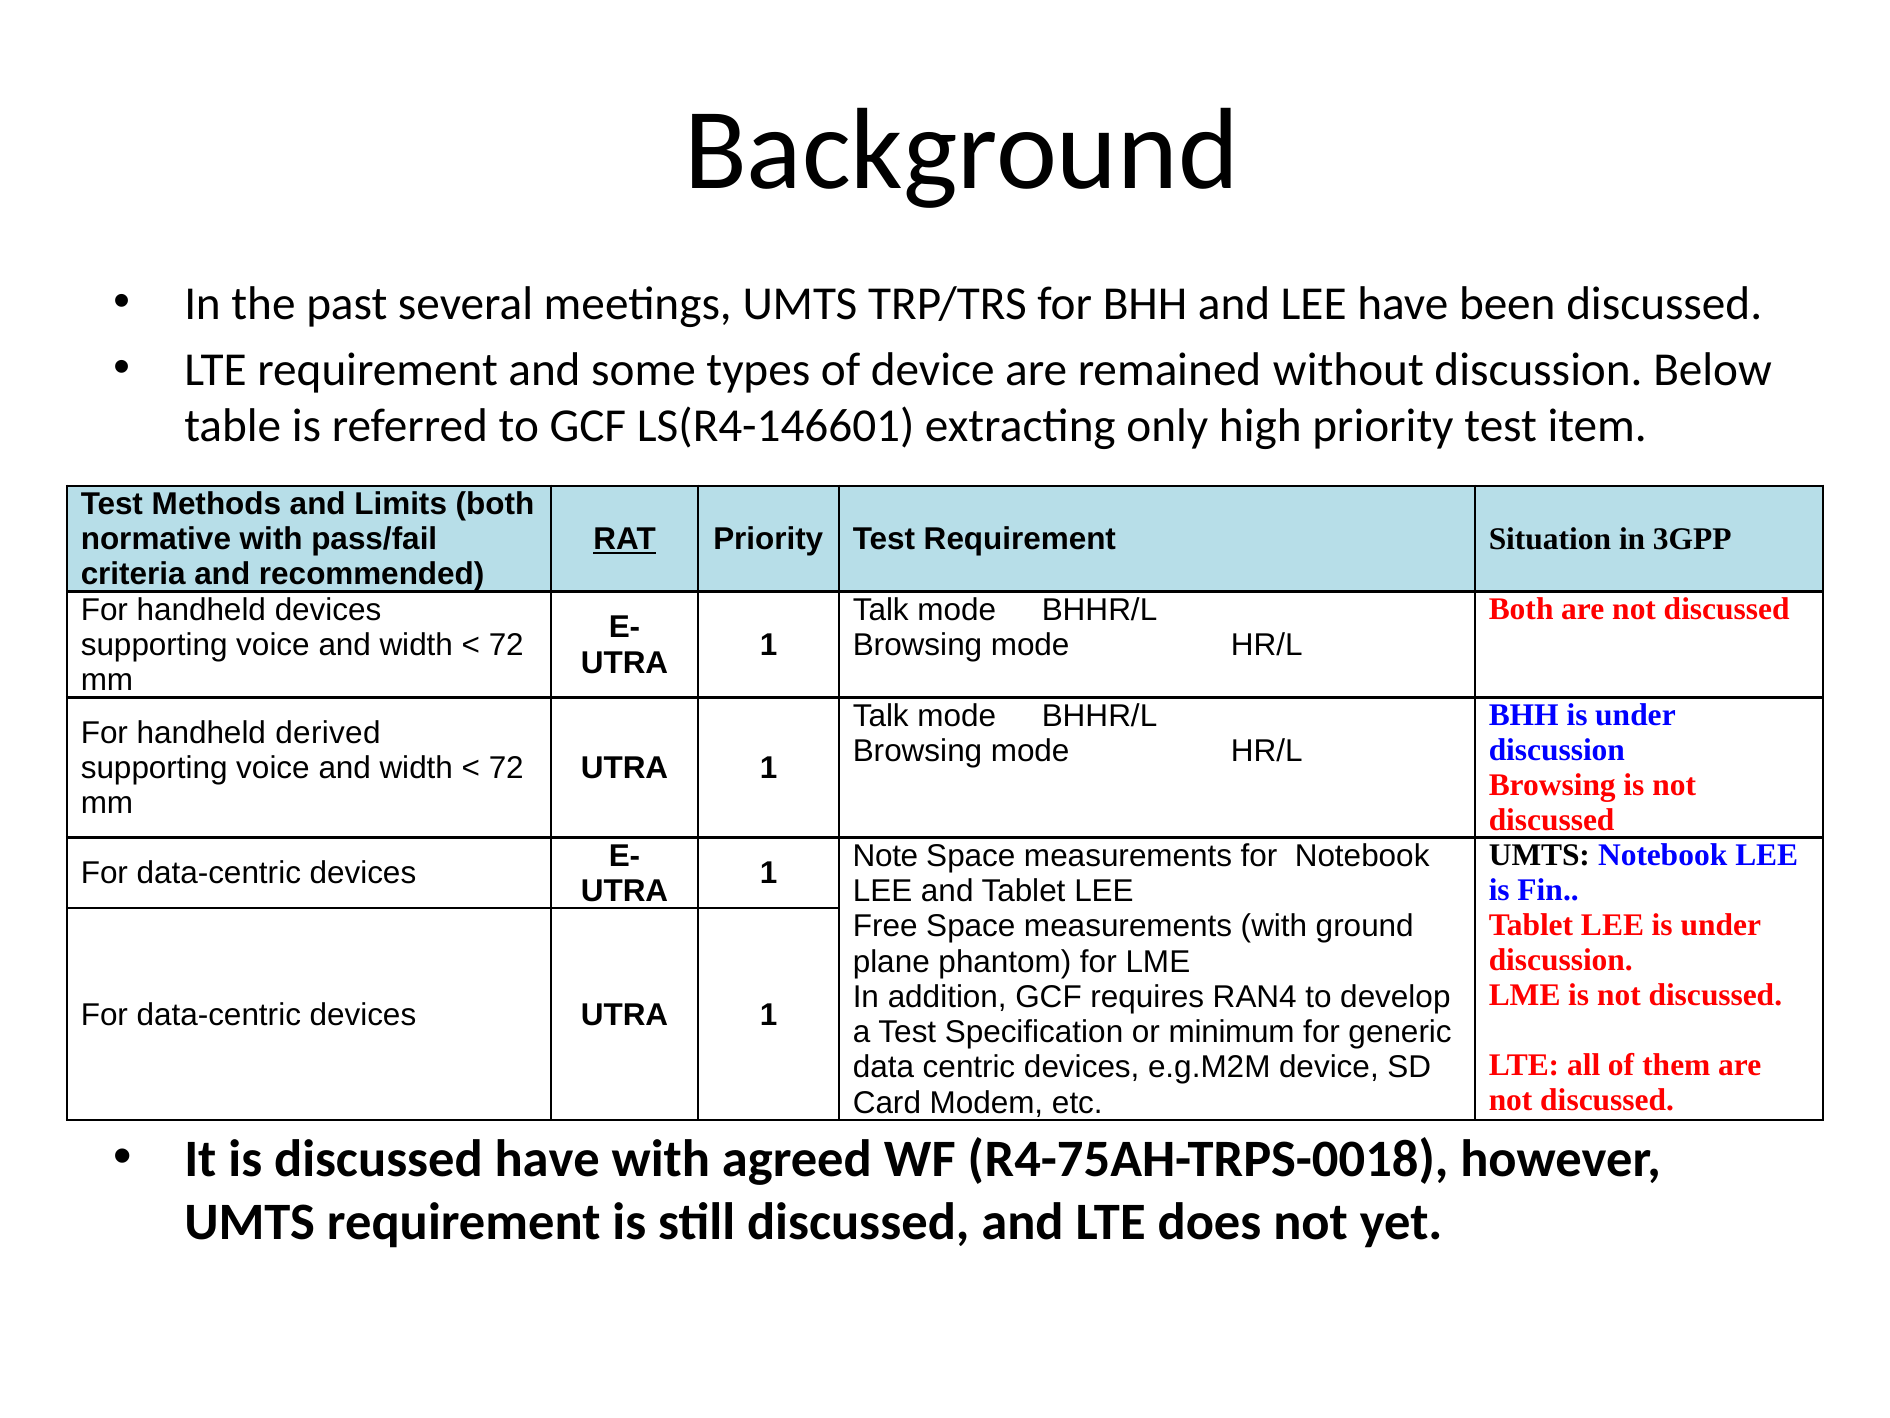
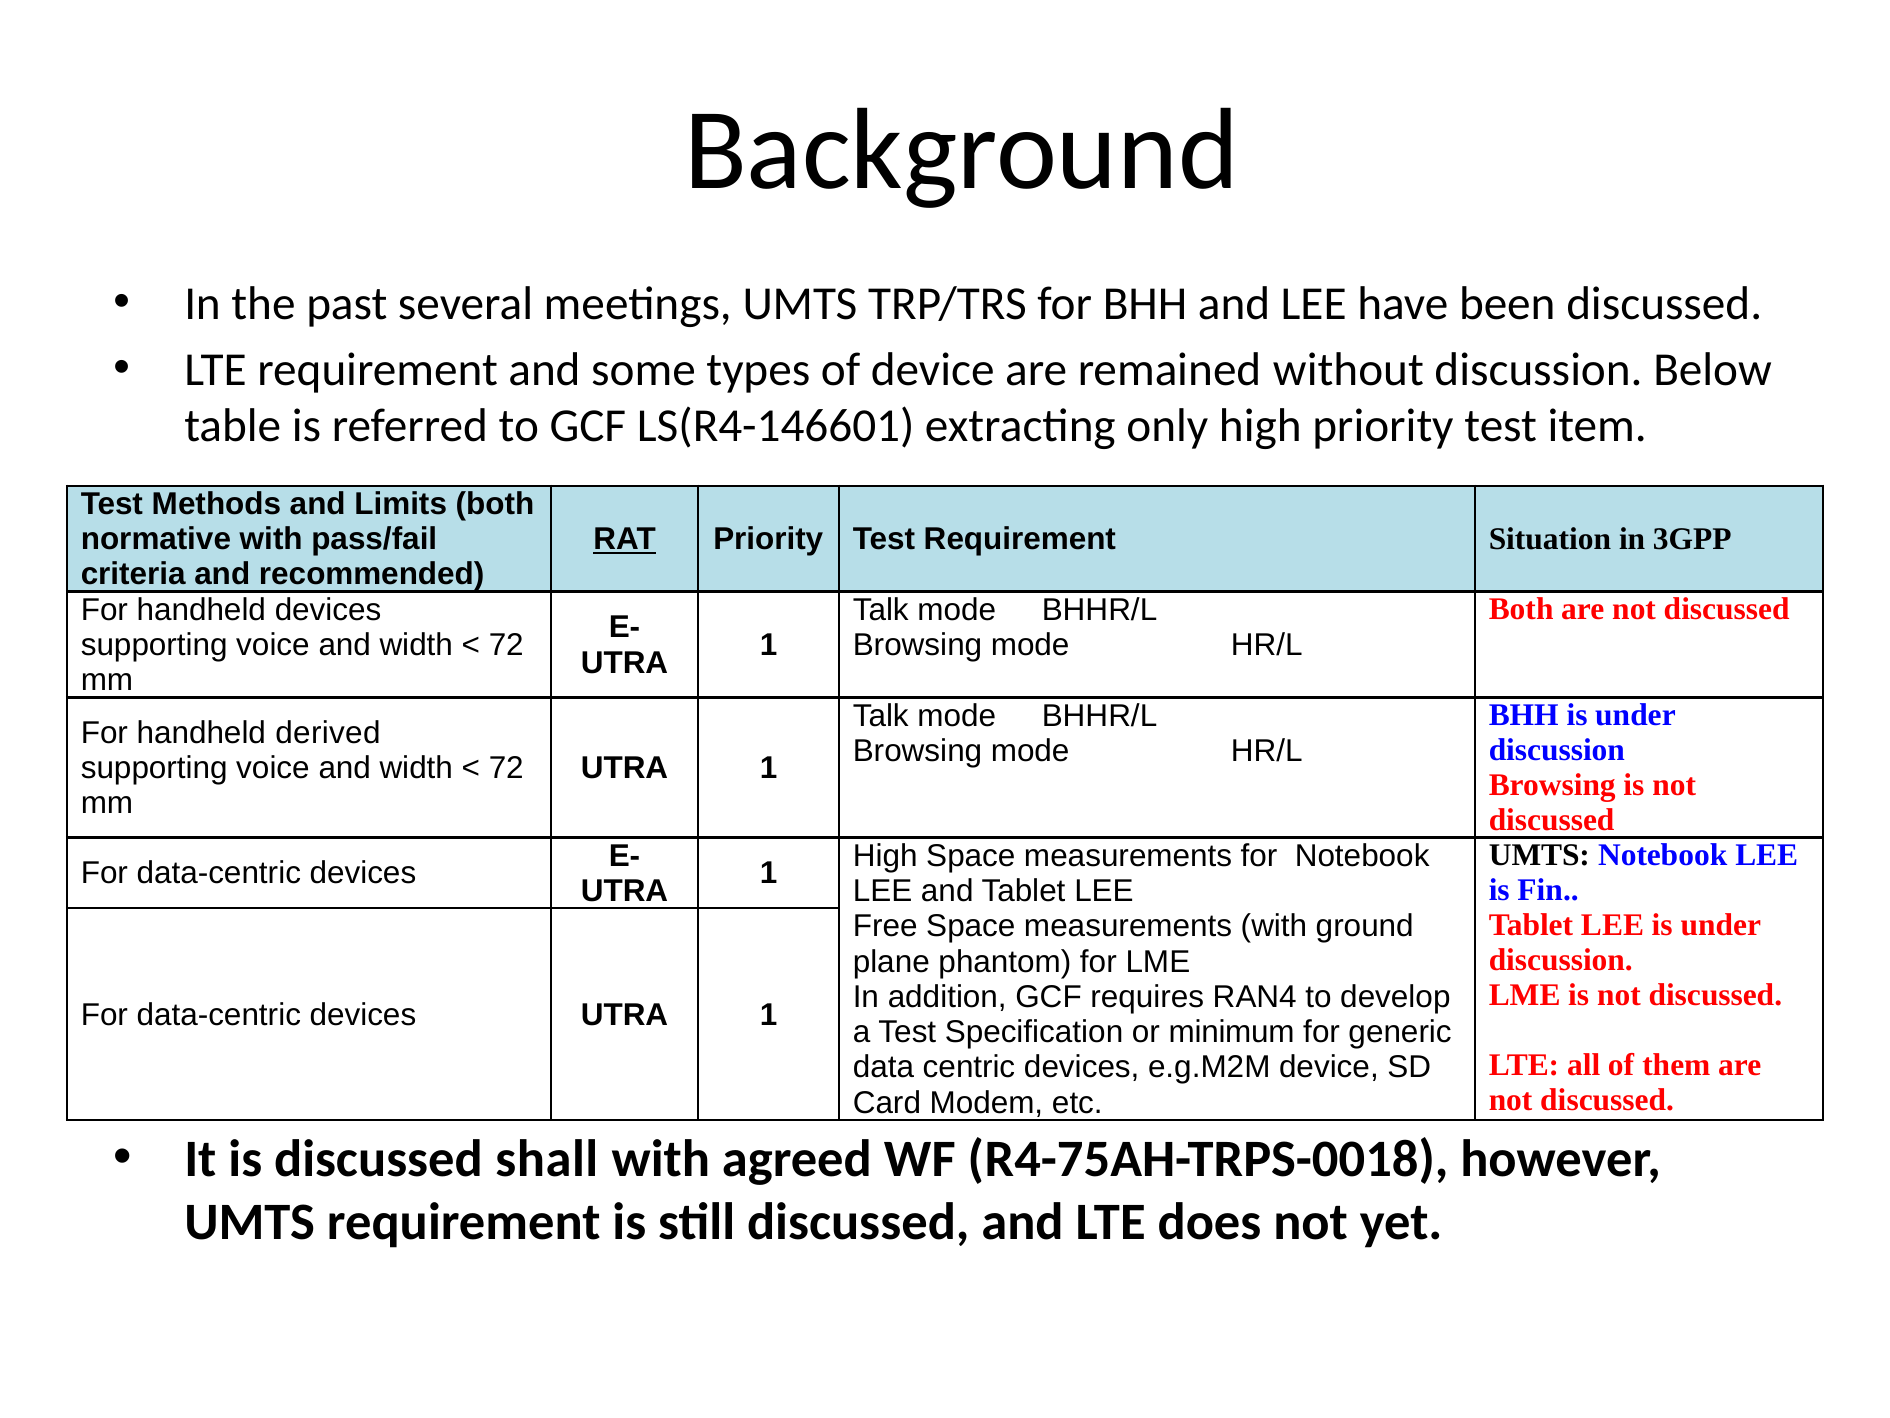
Note: Note -> High (885, 856)
discussed have: have -> shall (547, 1158)
